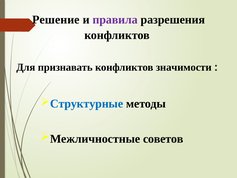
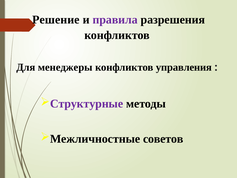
признавать: признавать -> менеджеры (65, 67)
значимости: значимости -> управления (184, 67)
Структурные colour: blue -> purple (87, 104)
